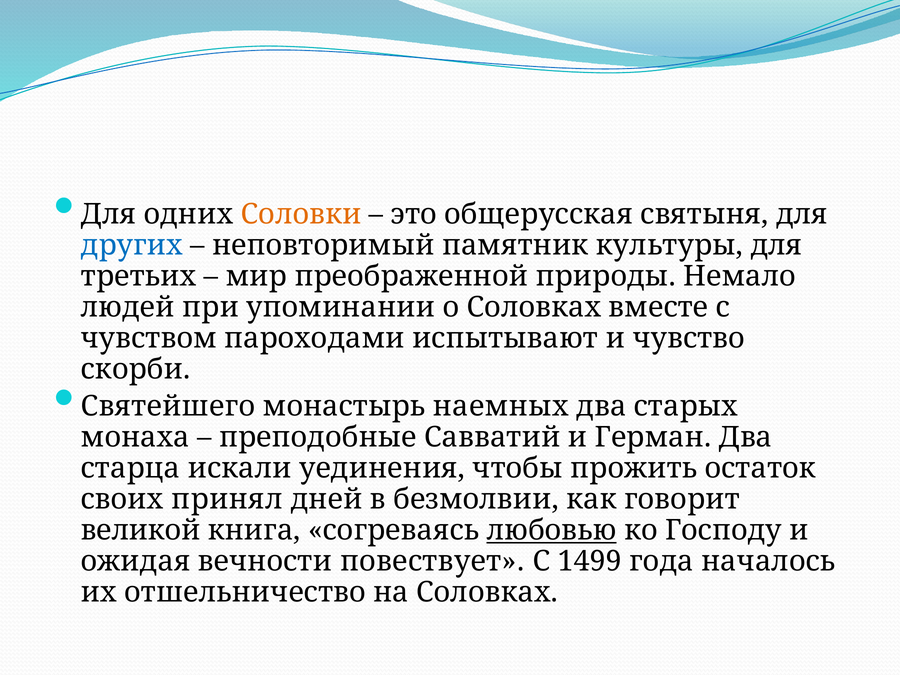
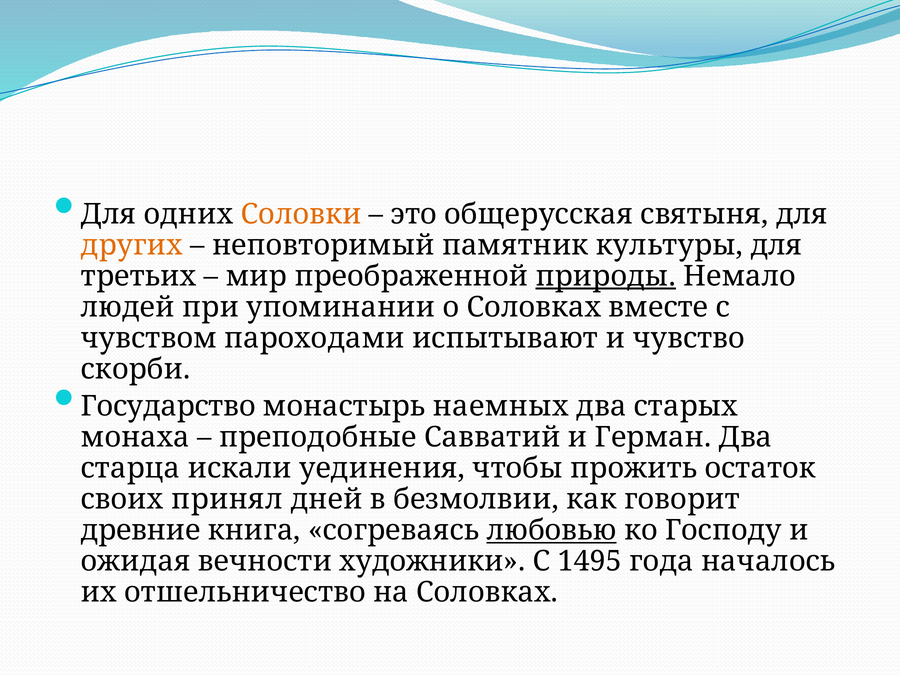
других colour: blue -> orange (132, 245)
природы underline: none -> present (606, 276)
Святейшего: Святейшего -> Государство (168, 406)
великой: великой -> древние (141, 530)
повествует: повествует -> художники (432, 561)
1499: 1499 -> 1495 (590, 561)
